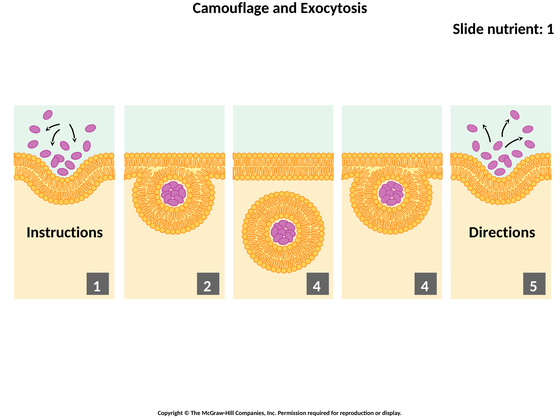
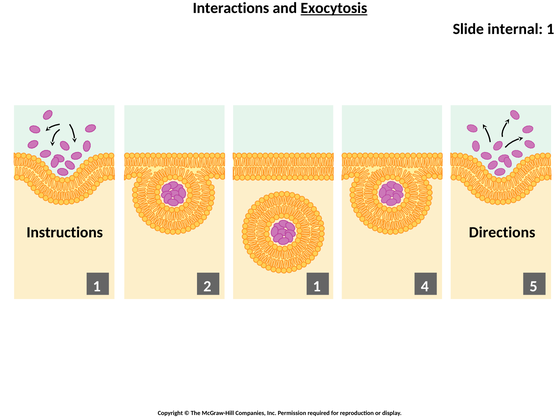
Camouflage: Camouflage -> Interactions (231, 8)
Exocytosis underline: none -> present (334, 8)
nutrient: nutrient -> internal (515, 29)
2 4: 4 -> 1 (317, 286)
